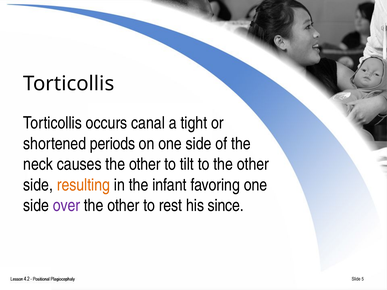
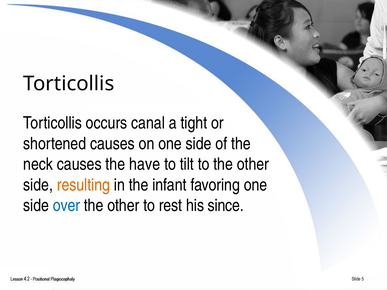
shortened periods: periods -> causes (112, 144)
causes the other: other -> have (145, 164)
over colour: purple -> blue (67, 206)
